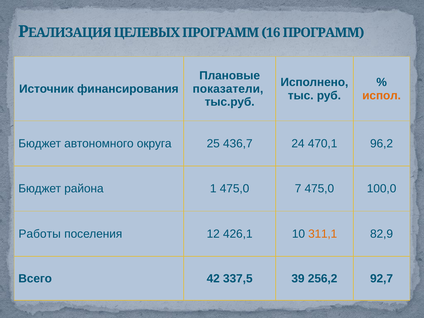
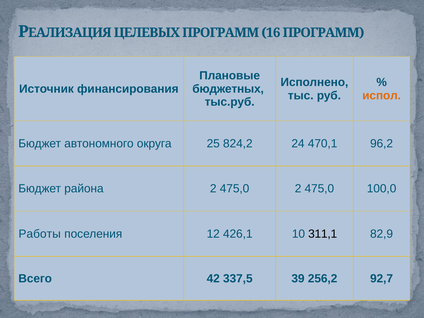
показатели: показатели -> бюджетных (228, 89)
436,7: 436,7 -> 824,2 (238, 144)
района 1: 1 -> 2 (213, 189)
475,0 7: 7 -> 2 (298, 189)
311,1 colour: orange -> black (323, 234)
